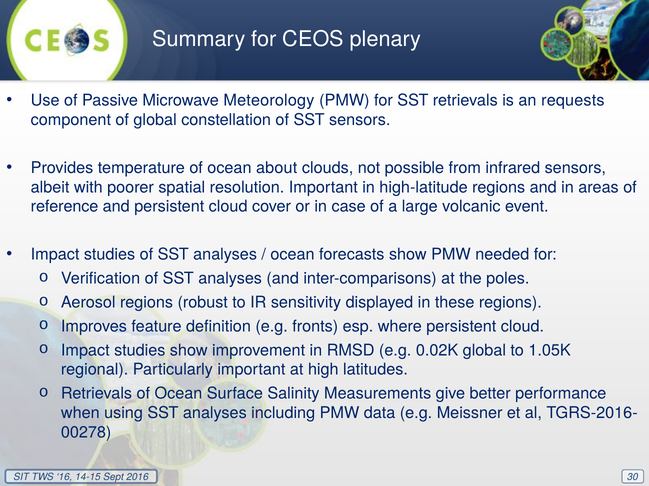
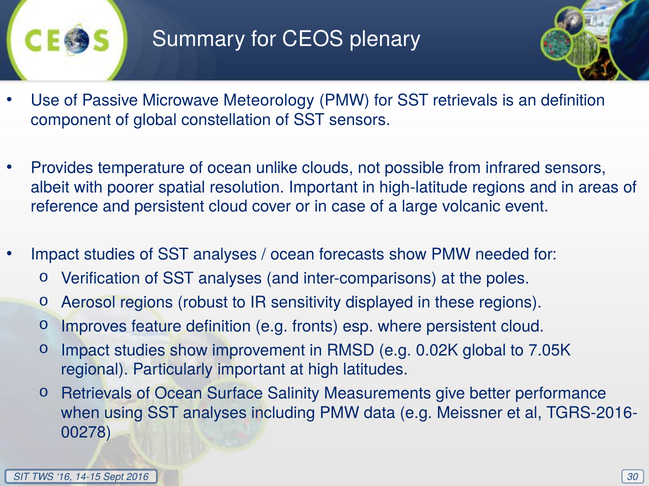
an requests: requests -> definition (573, 101)
about: about -> unlike (277, 168)
1.05K: 1.05K -> 7.05K (550, 351)
